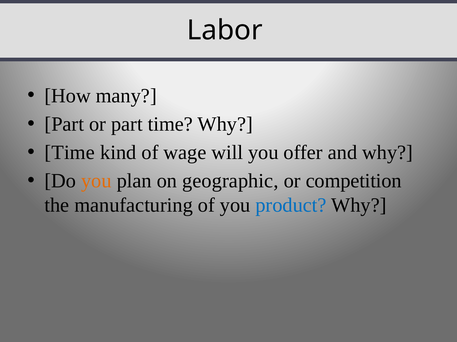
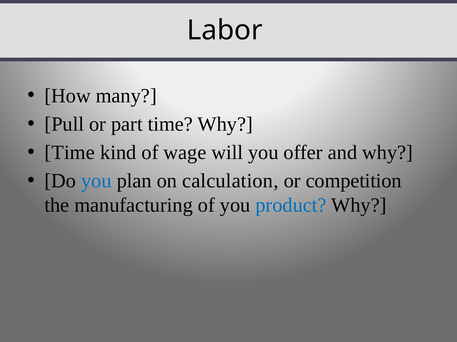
Part: Part -> Pull (64, 124)
you colour: orange -> blue (96, 181)
geographic: geographic -> calculation (230, 181)
